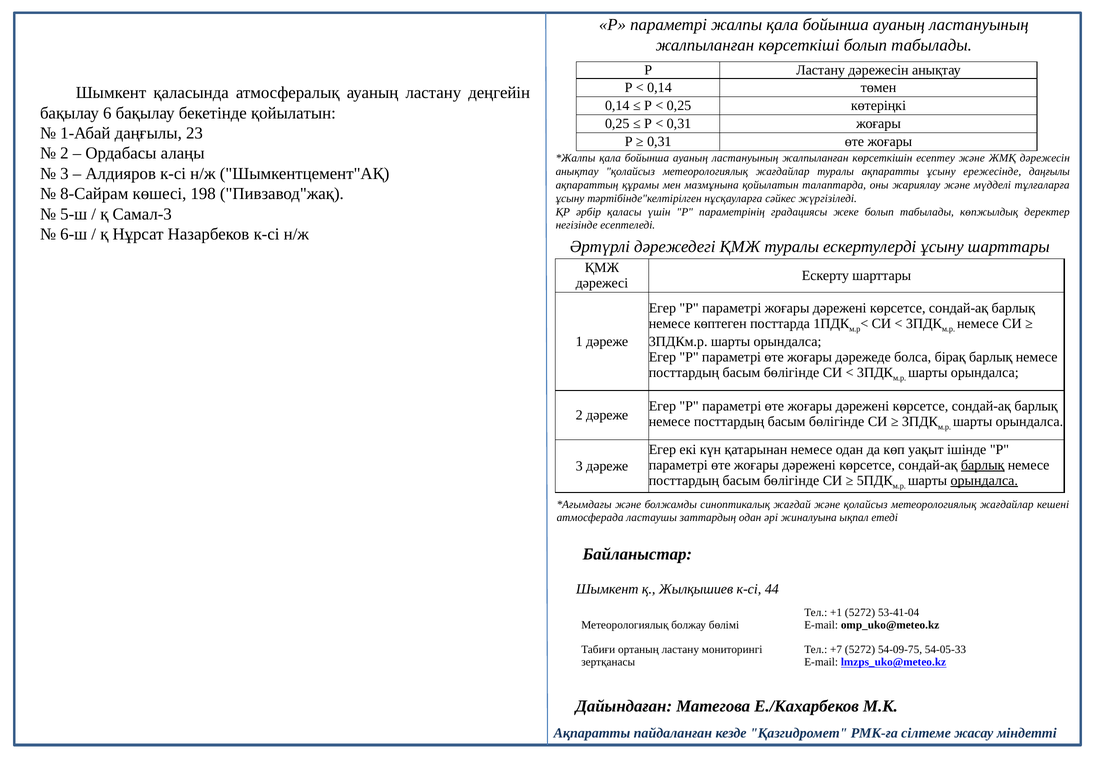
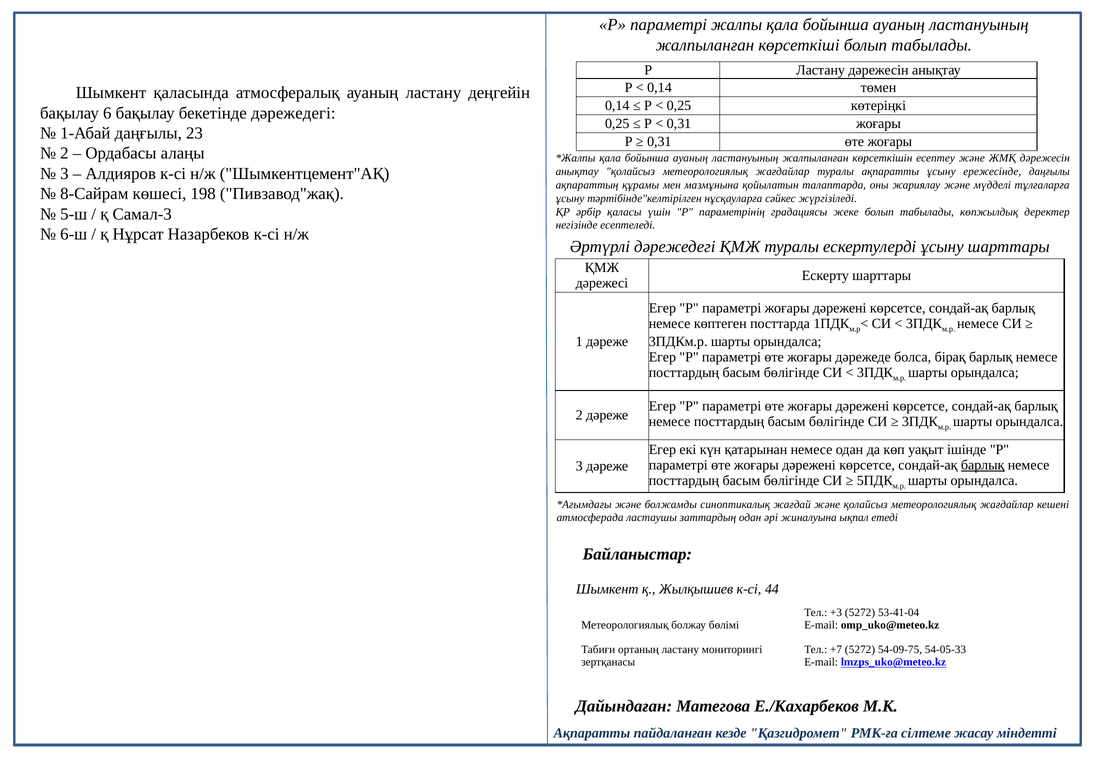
бекетінде қойылатын: қойылатын -> дәрежедегі (293, 113)
орындалса underline: present -> none (984, 481)
+1: +1 -> +3 (836, 613)
